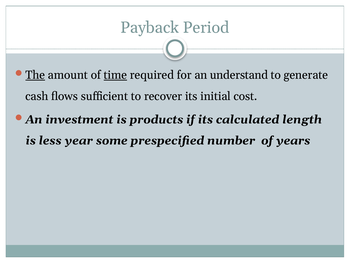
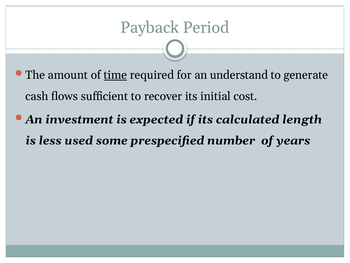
The underline: present -> none (35, 75)
products: products -> expected (156, 119)
year: year -> used (79, 140)
